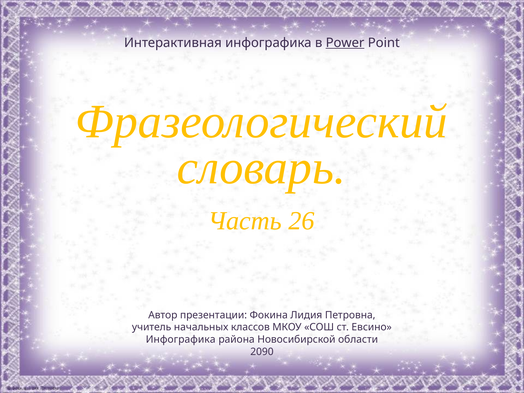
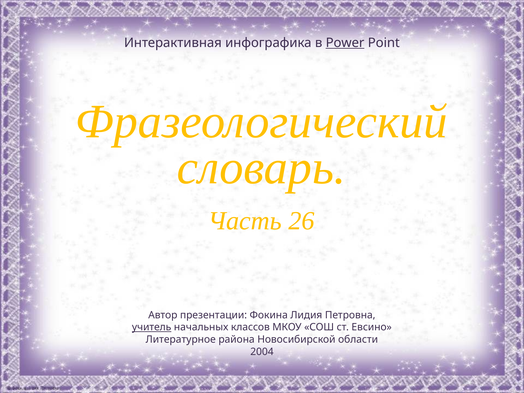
учитель underline: none -> present (152, 327)
Инфографика: Инфографика -> Литературное (181, 339)
2090: 2090 -> 2004 (262, 352)
